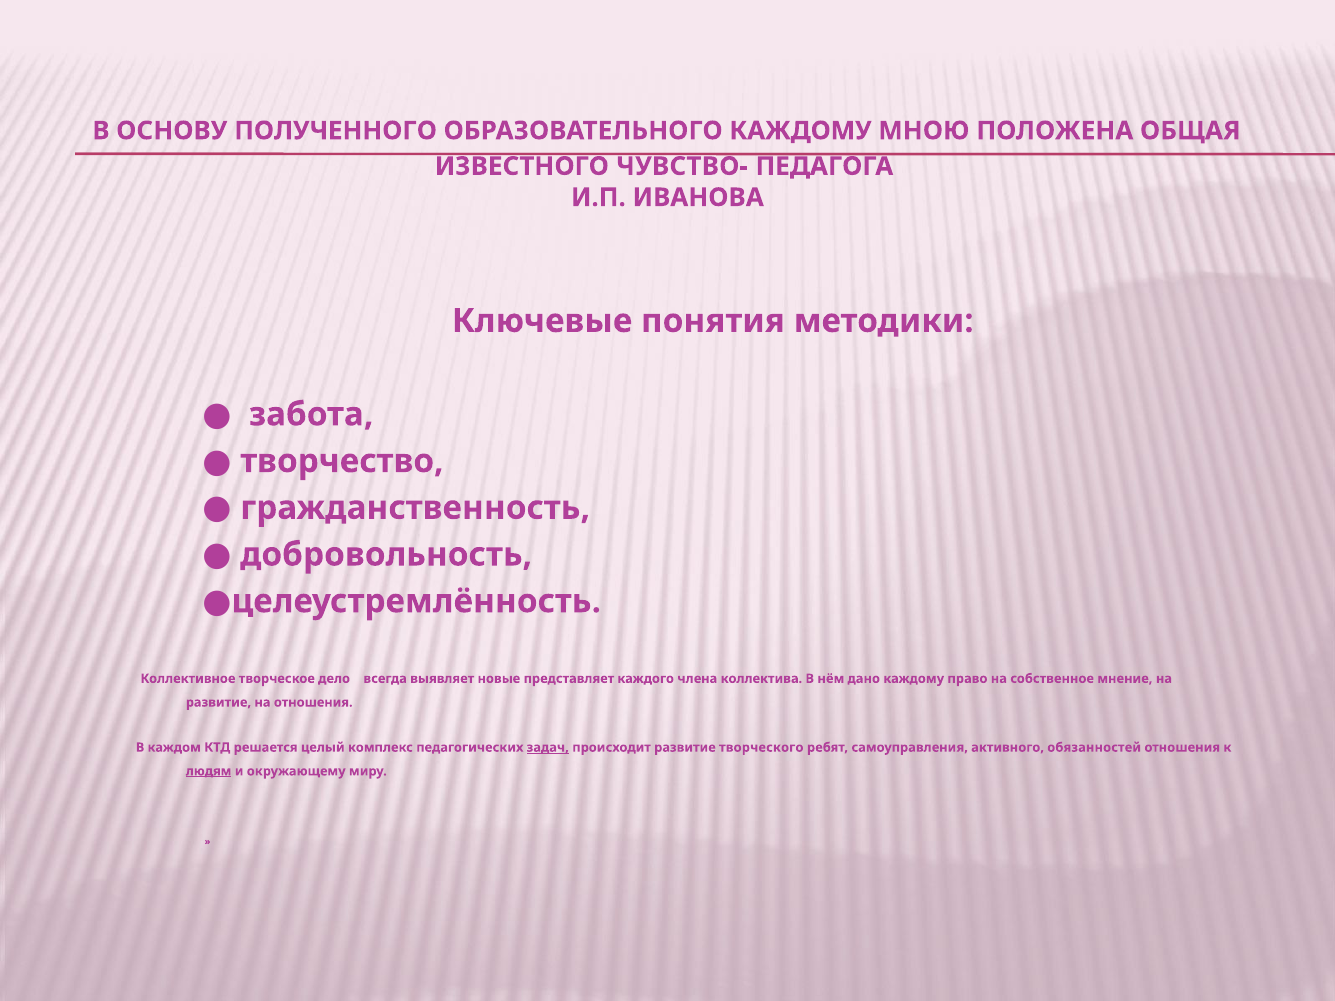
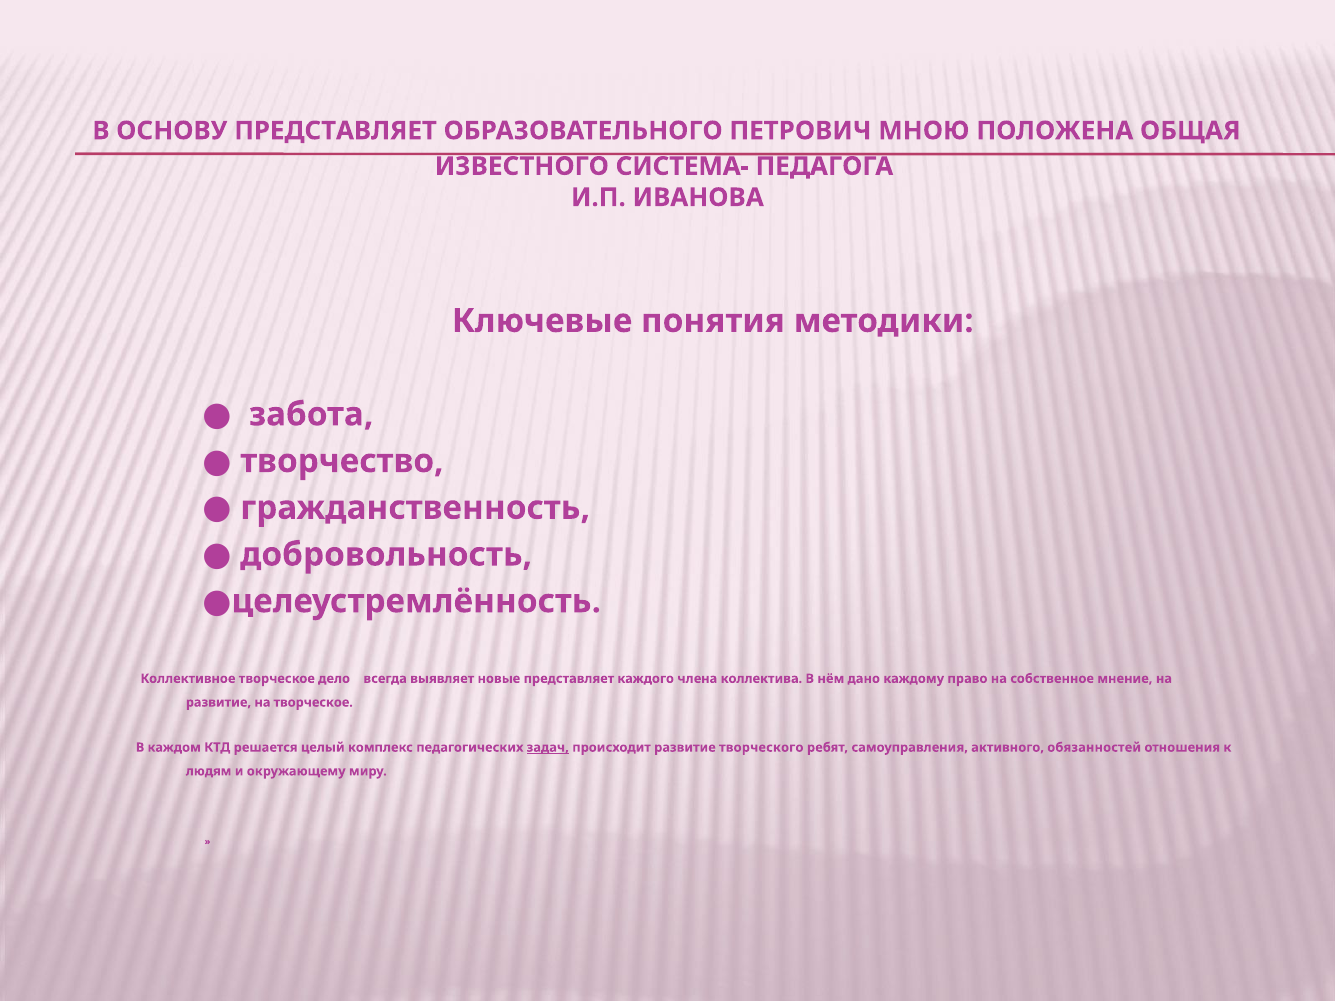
ОСНОВУ ПОЛУЧЕННОГО: ПОЛУЧЕННОГО -> ПРЕДСТАВЛЯЕТ (336, 131)
ОБРАЗОВАТЕЛЬНОГО КАЖДОМУ: КАЖДОМУ -> ПЕТРОВИЧ (800, 131)
ЧУВСТВО-: ЧУВСТВО- -> СИСТЕМА- (682, 166)
на отношения: отношения -> творческое (313, 703)
людям underline: present -> none (209, 771)
